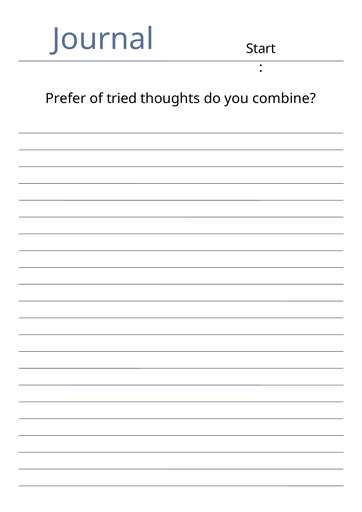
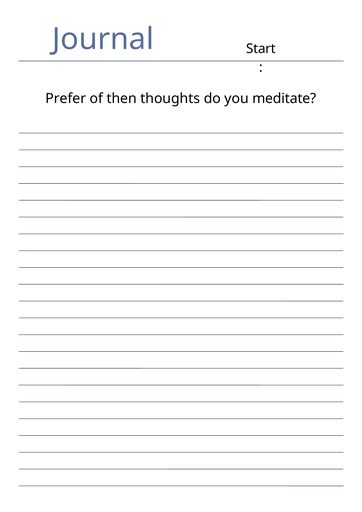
tried: tried -> then (122, 98)
combine: combine -> meditate (284, 98)
